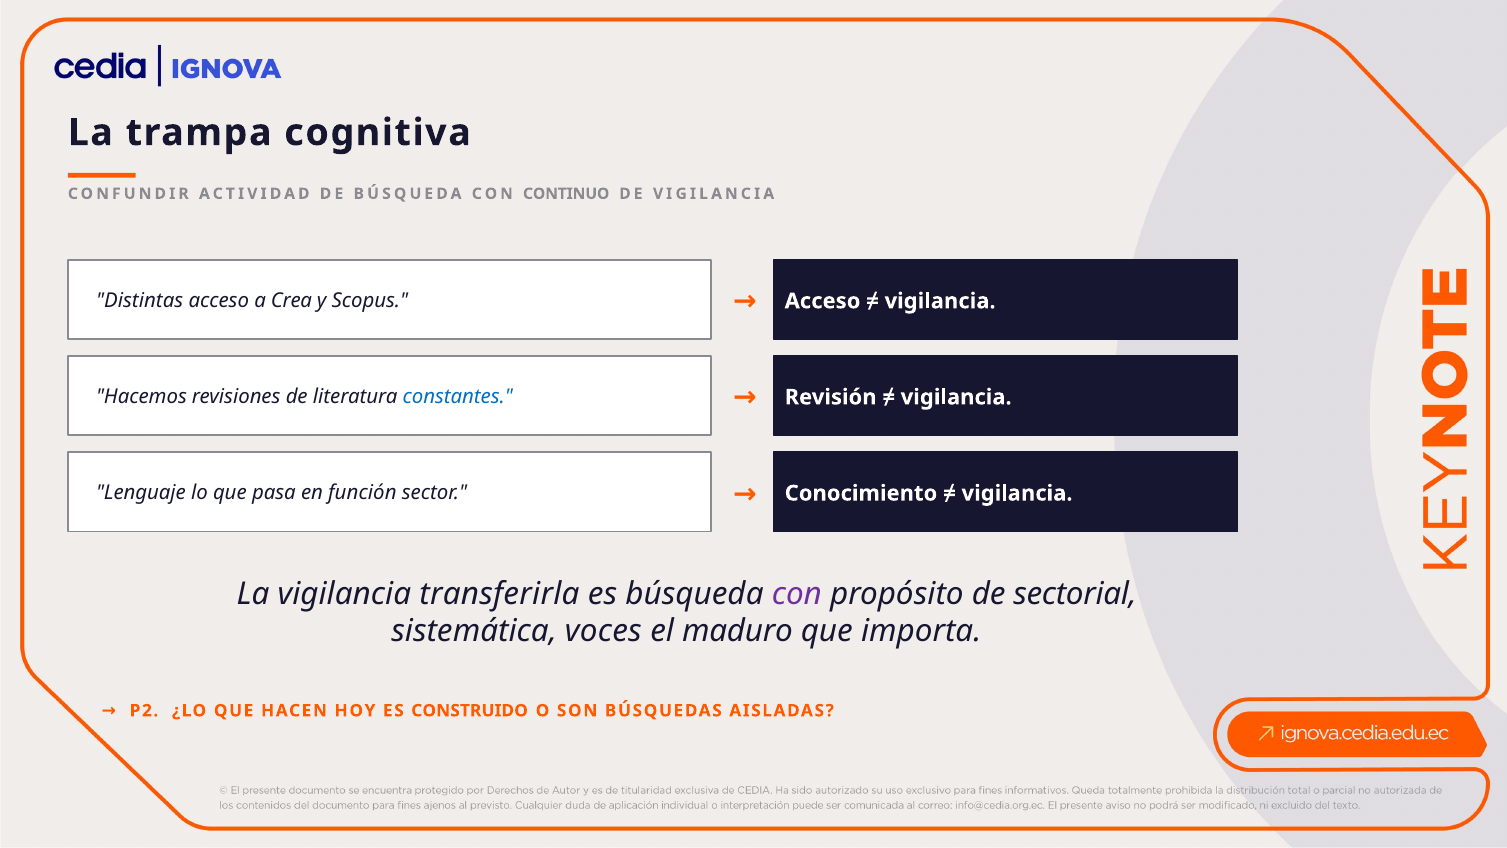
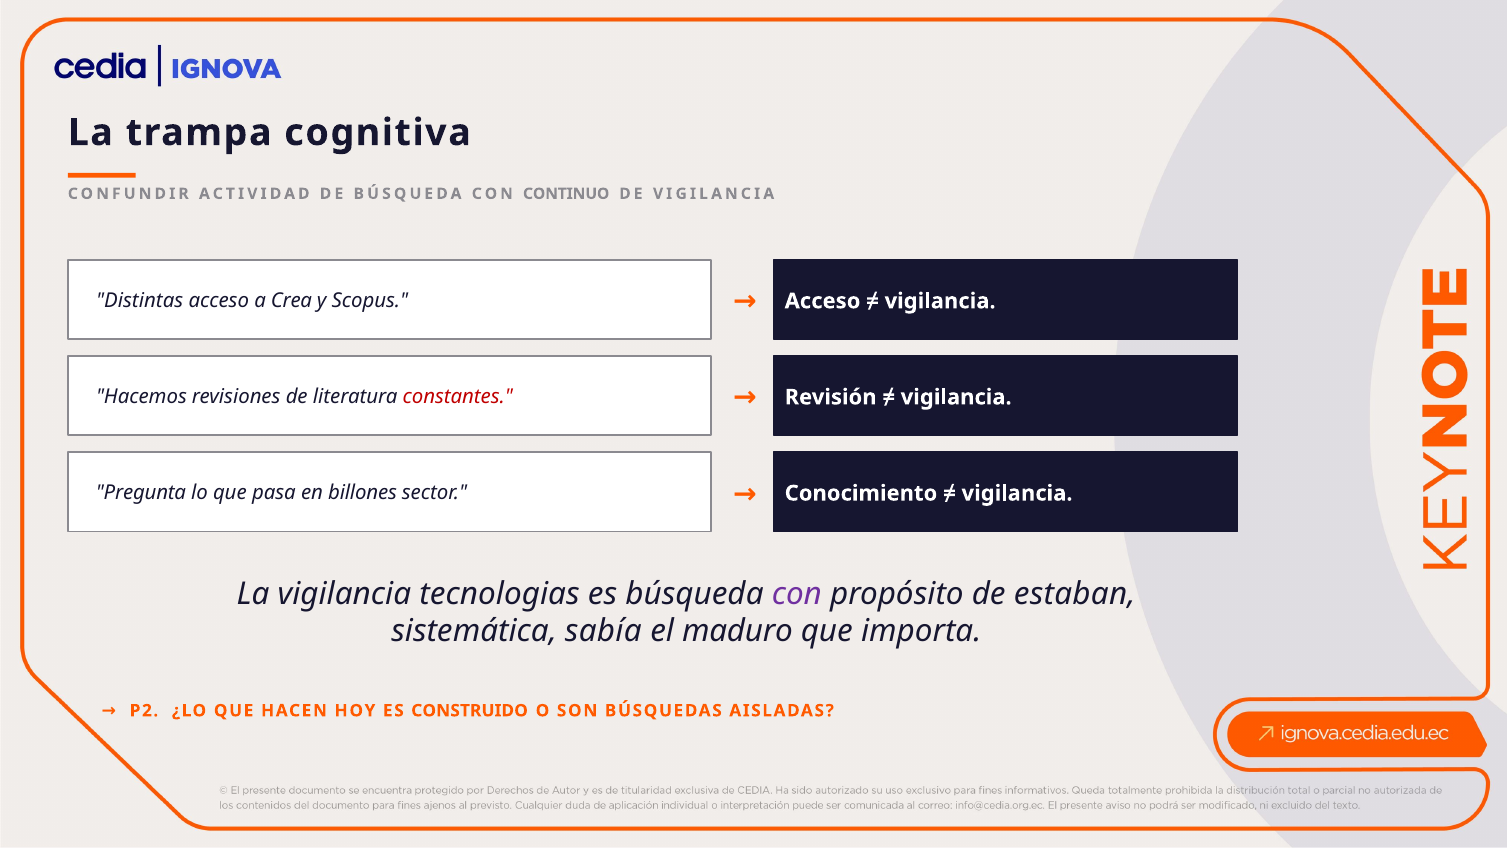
constantes colour: blue -> red (458, 397)
Lenguaje: Lenguaje -> Pregunta (141, 493)
función: función -> billones (363, 493)
transferirla: transferirla -> tecnologias (500, 594)
sectorial: sectorial -> estaban (1075, 594)
voces: voces -> sabía (603, 631)
